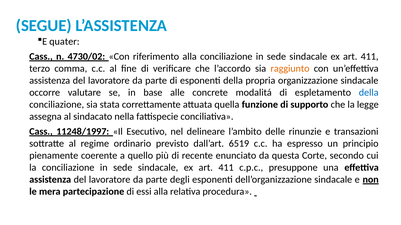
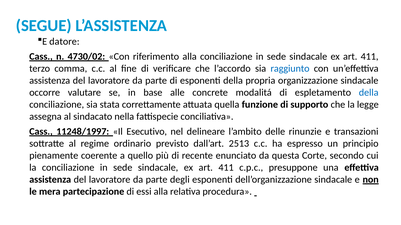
quater: quater -> datore (64, 42)
raggiunto colour: orange -> blue (290, 69)
6519: 6519 -> 2513 (239, 144)
